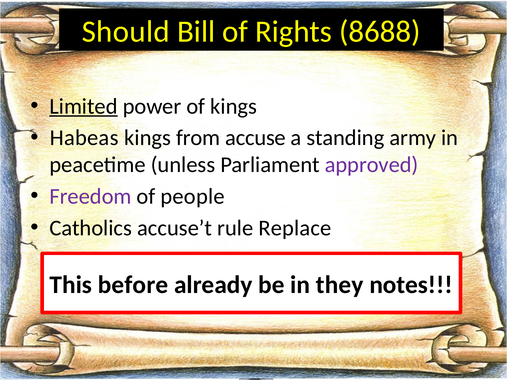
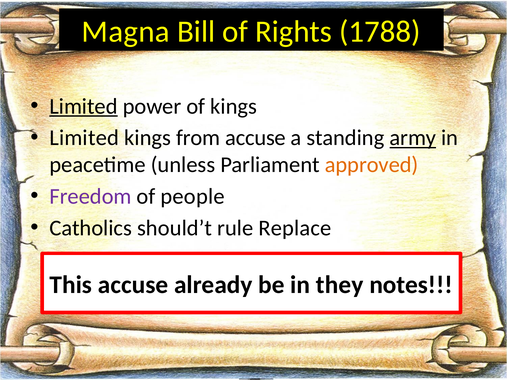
Should: Should -> Magna (126, 32)
8688: 8688 -> 1788 (380, 32)
Habeas: Habeas -> Limited (84, 138)
army underline: none -> present (413, 138)
approved colour: purple -> orange (372, 165)
accuse’t: accuse’t -> should’t (175, 228)
This before: before -> accuse (133, 285)
